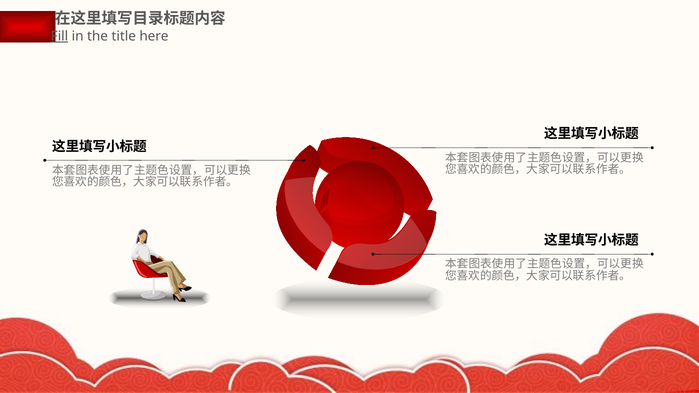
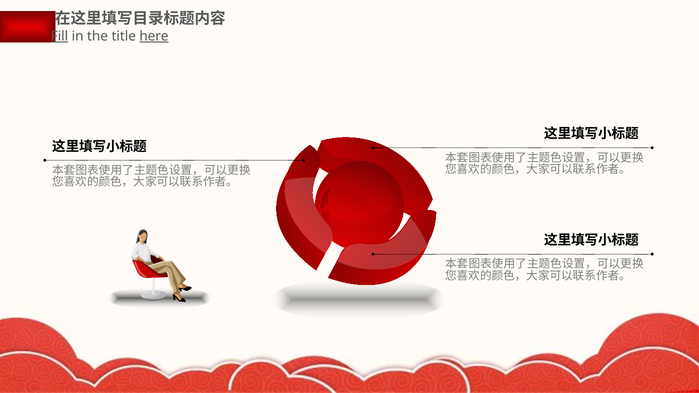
here underline: none -> present (154, 36)
